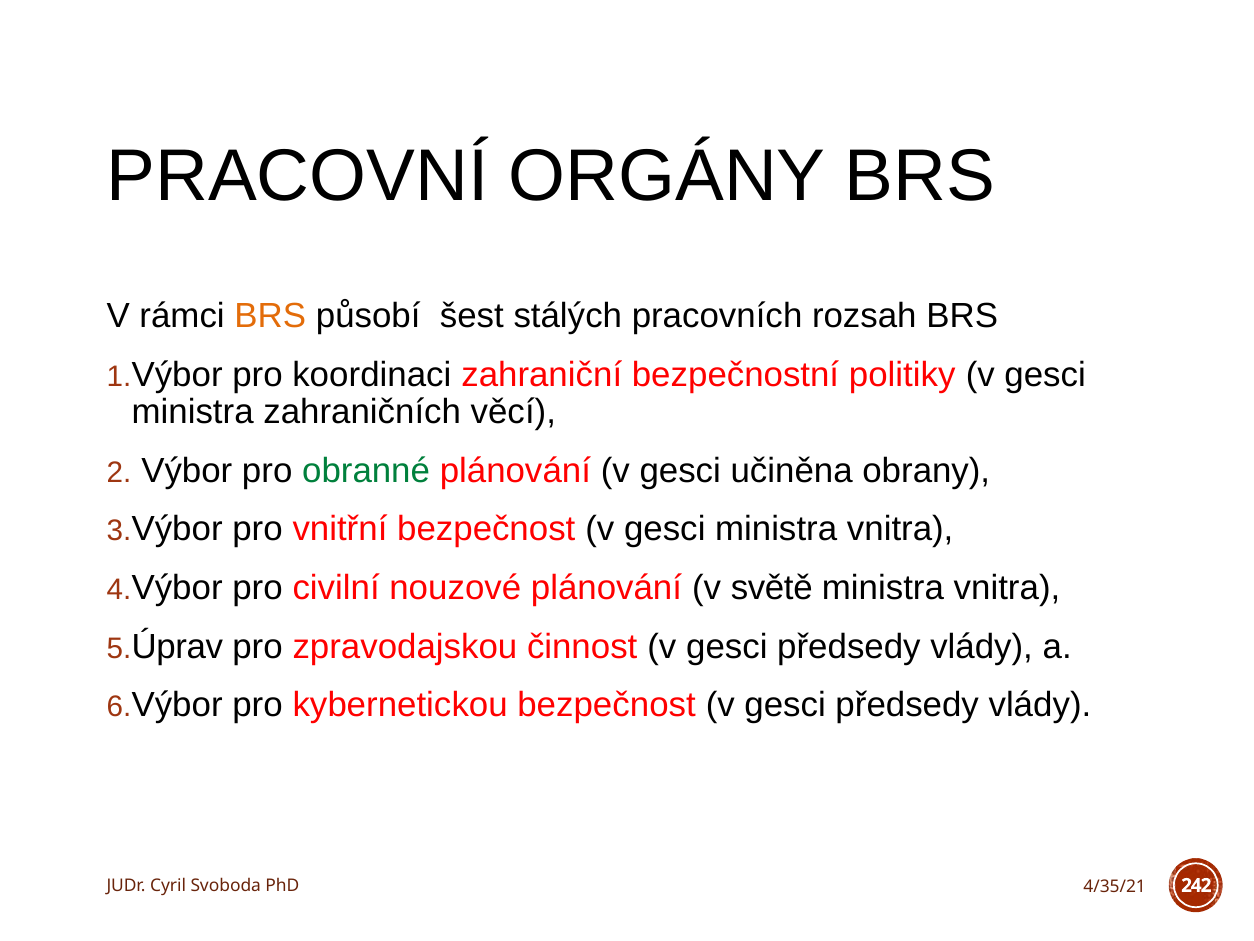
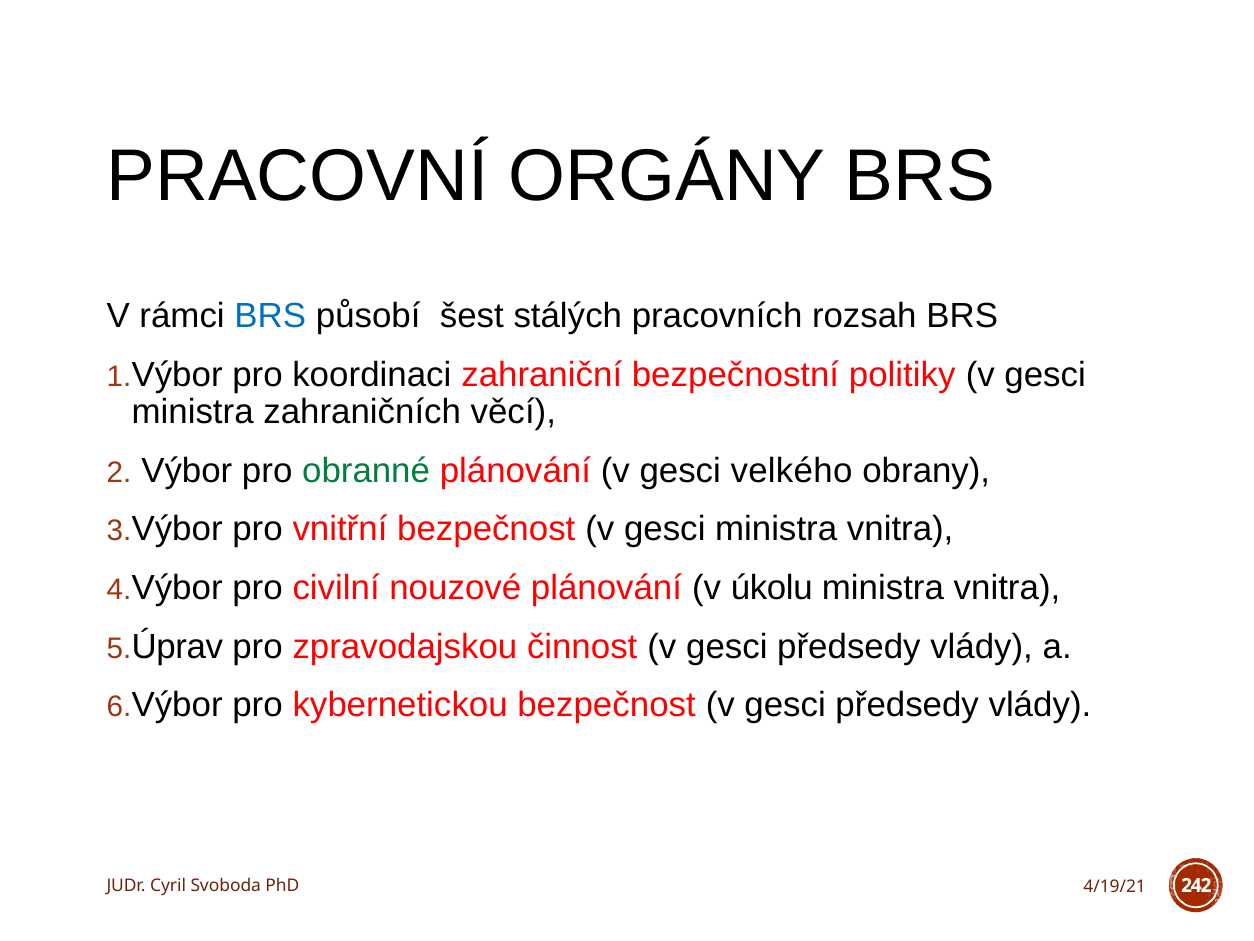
BRS colour: orange -> blue (270, 316)
učiněna: učiněna -> velkého (791, 471)
světě: světě -> úkolu (772, 588)
4/35/21: 4/35/21 -> 4/19/21 (1115, 886)
